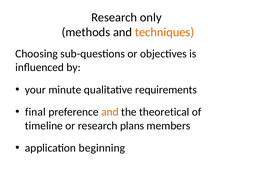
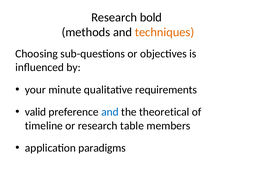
only: only -> bold (151, 17)
final: final -> valid (35, 112)
and colour: orange -> blue (110, 112)
plans: plans -> table (132, 126)
beginning: beginning -> paradigms (102, 148)
